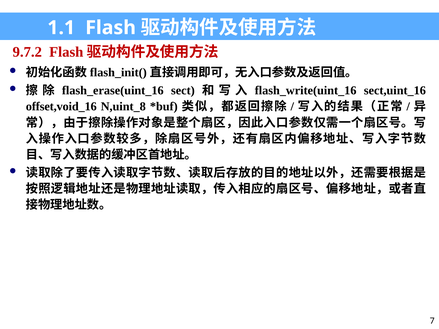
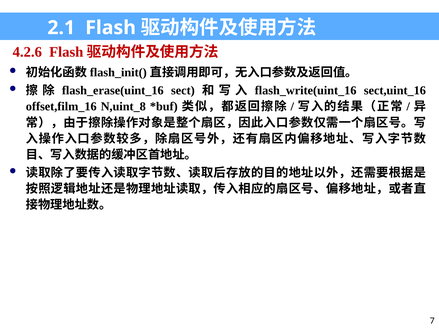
1.1: 1.1 -> 2.1 (61, 28)
9.7.2: 9.7.2 -> 4.2.6 (27, 52)
offset,void_16: offset,void_16 -> offset,film_16 (61, 107)
